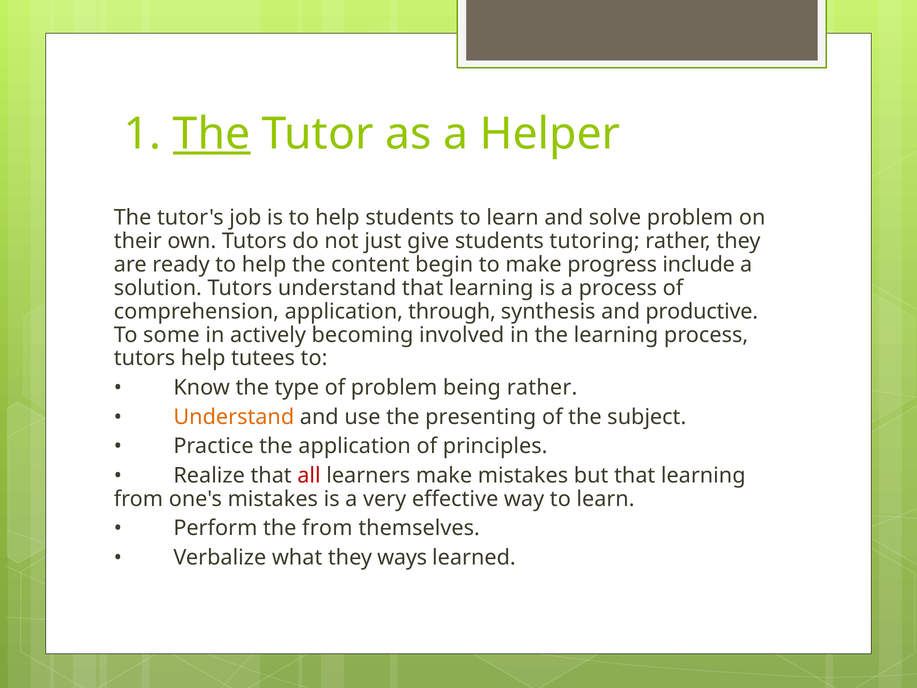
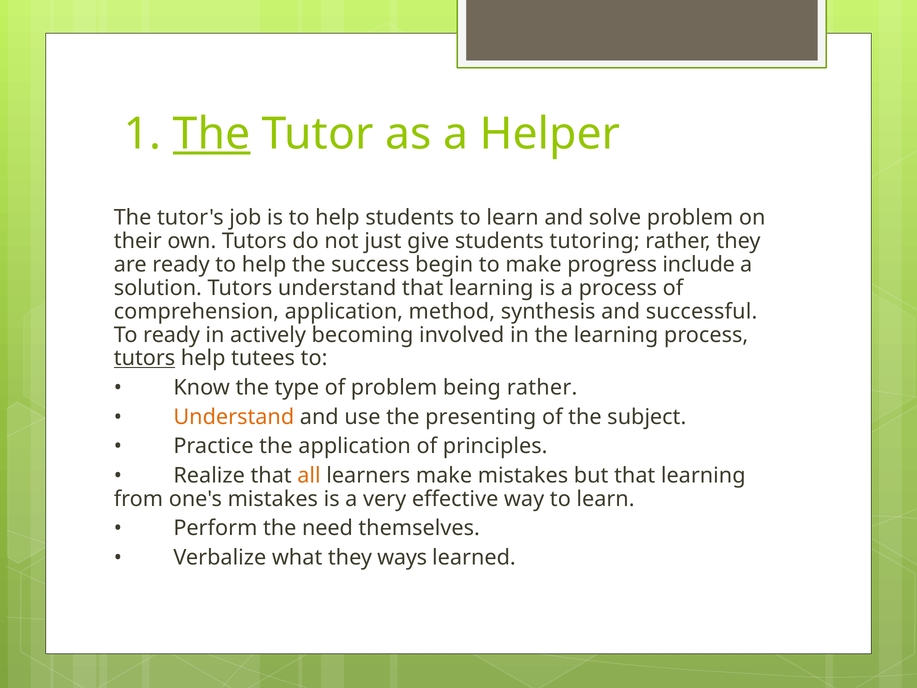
content: content -> success (370, 265)
through: through -> method (452, 311)
productive: productive -> successful (702, 311)
To some: some -> ready (172, 335)
tutors underline: none -> present (145, 358)
all colour: red -> orange (309, 475)
the from: from -> need (327, 528)
